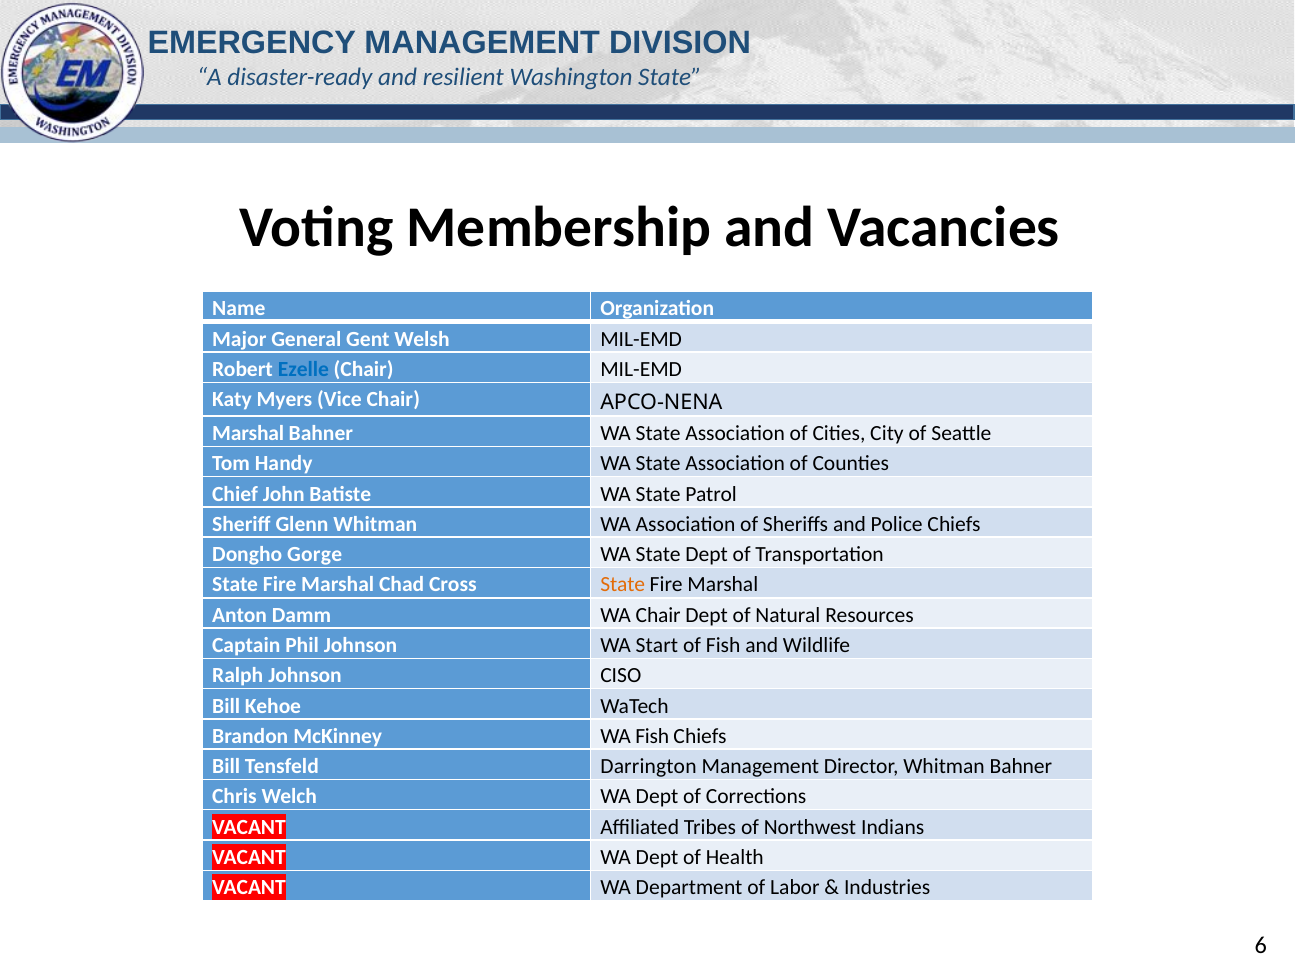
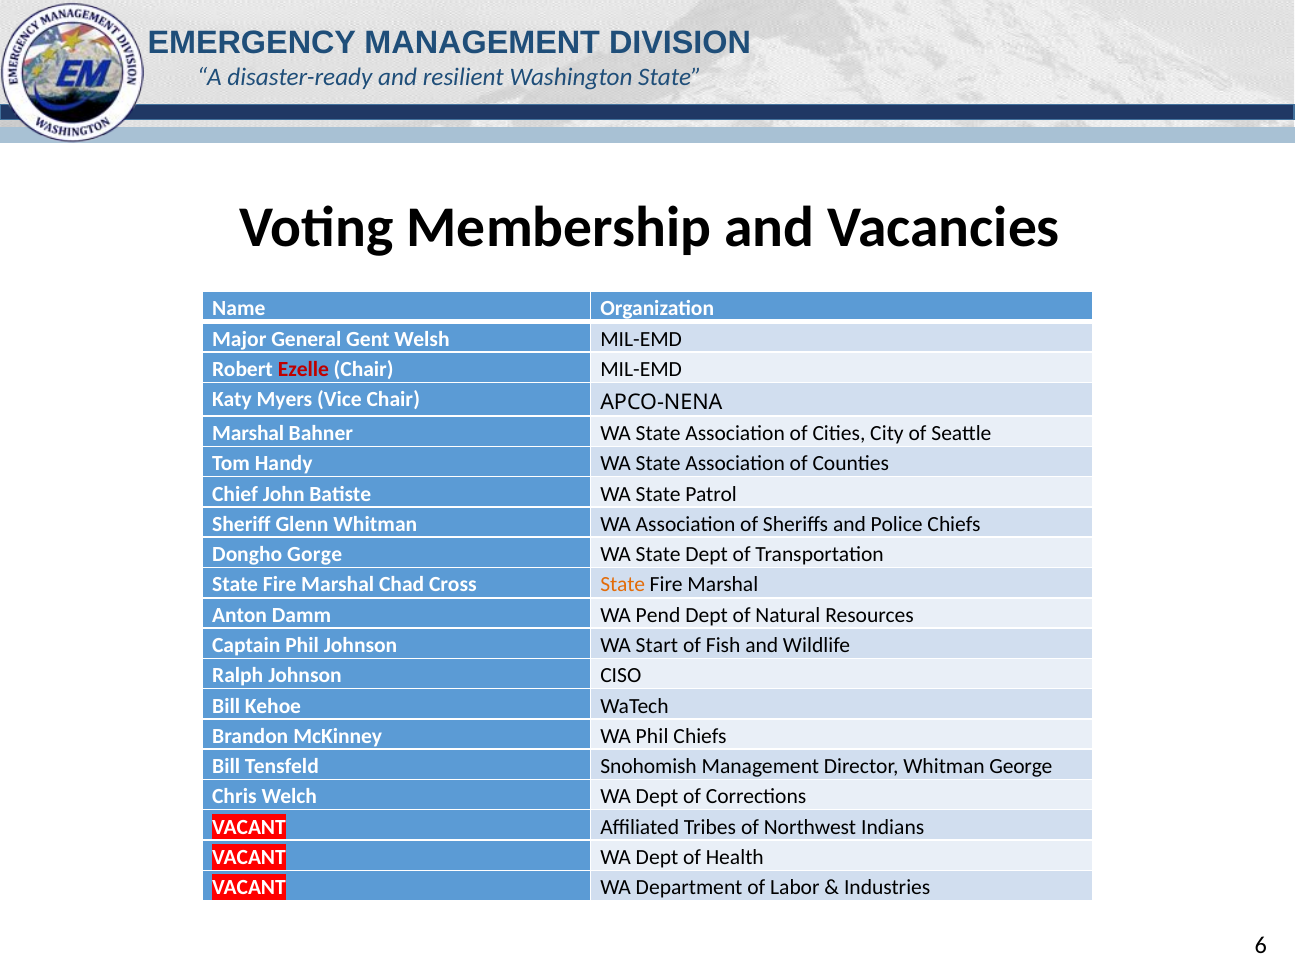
Ezelle colour: blue -> red (303, 369)
WA Chair: Chair -> Pend (658, 615)
WA Fish: Fish -> Phil (652, 736)
Darrington: Darrington -> Snohomish (649, 767)
Whitman Bahner: Bahner -> George (1021, 767)
